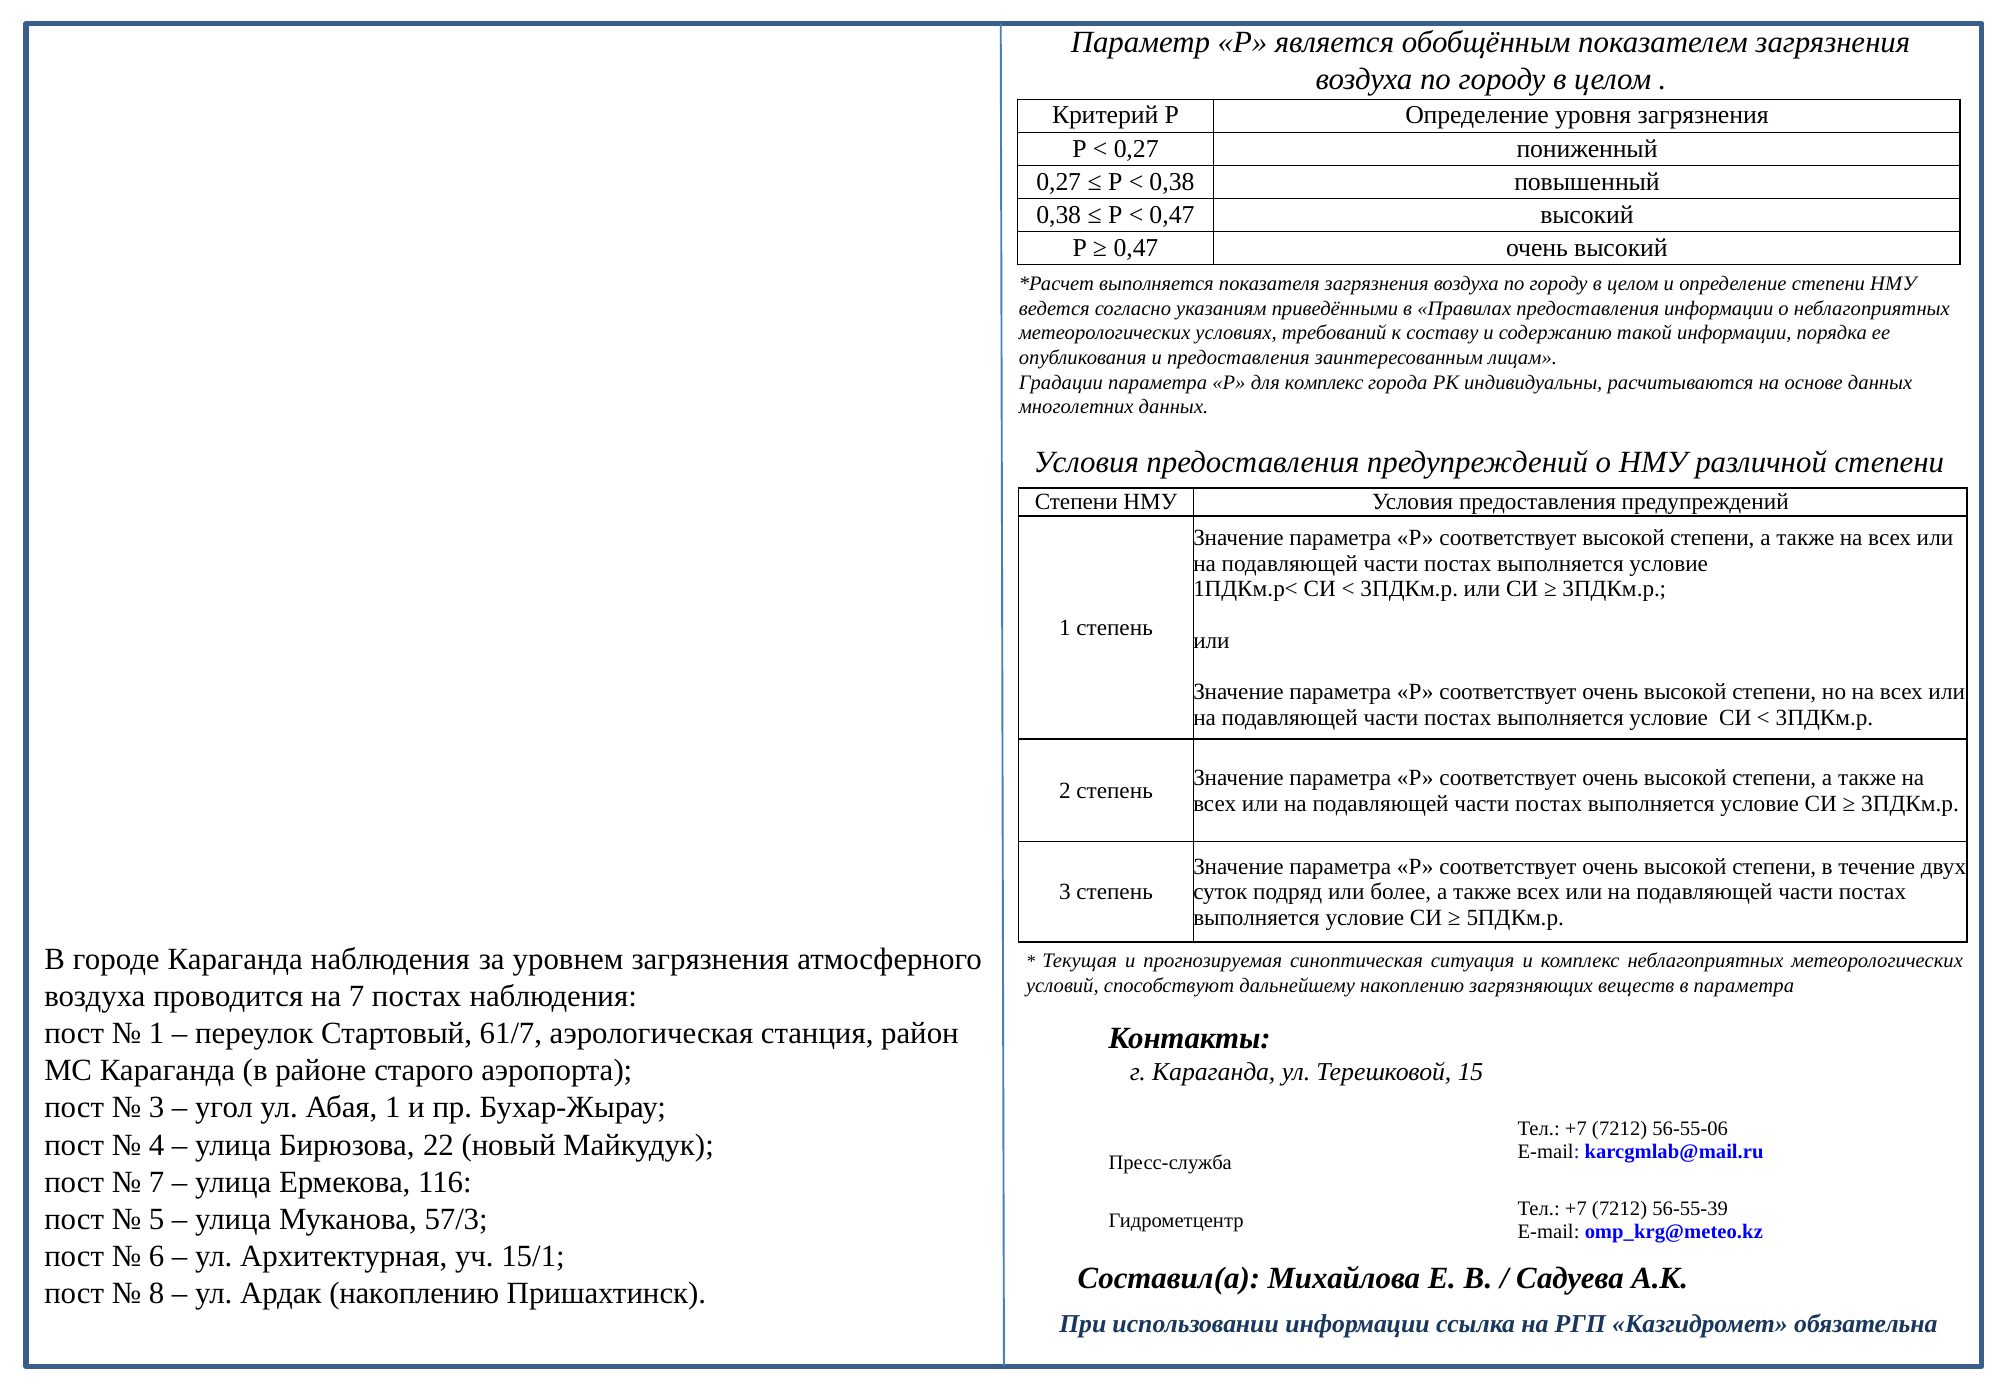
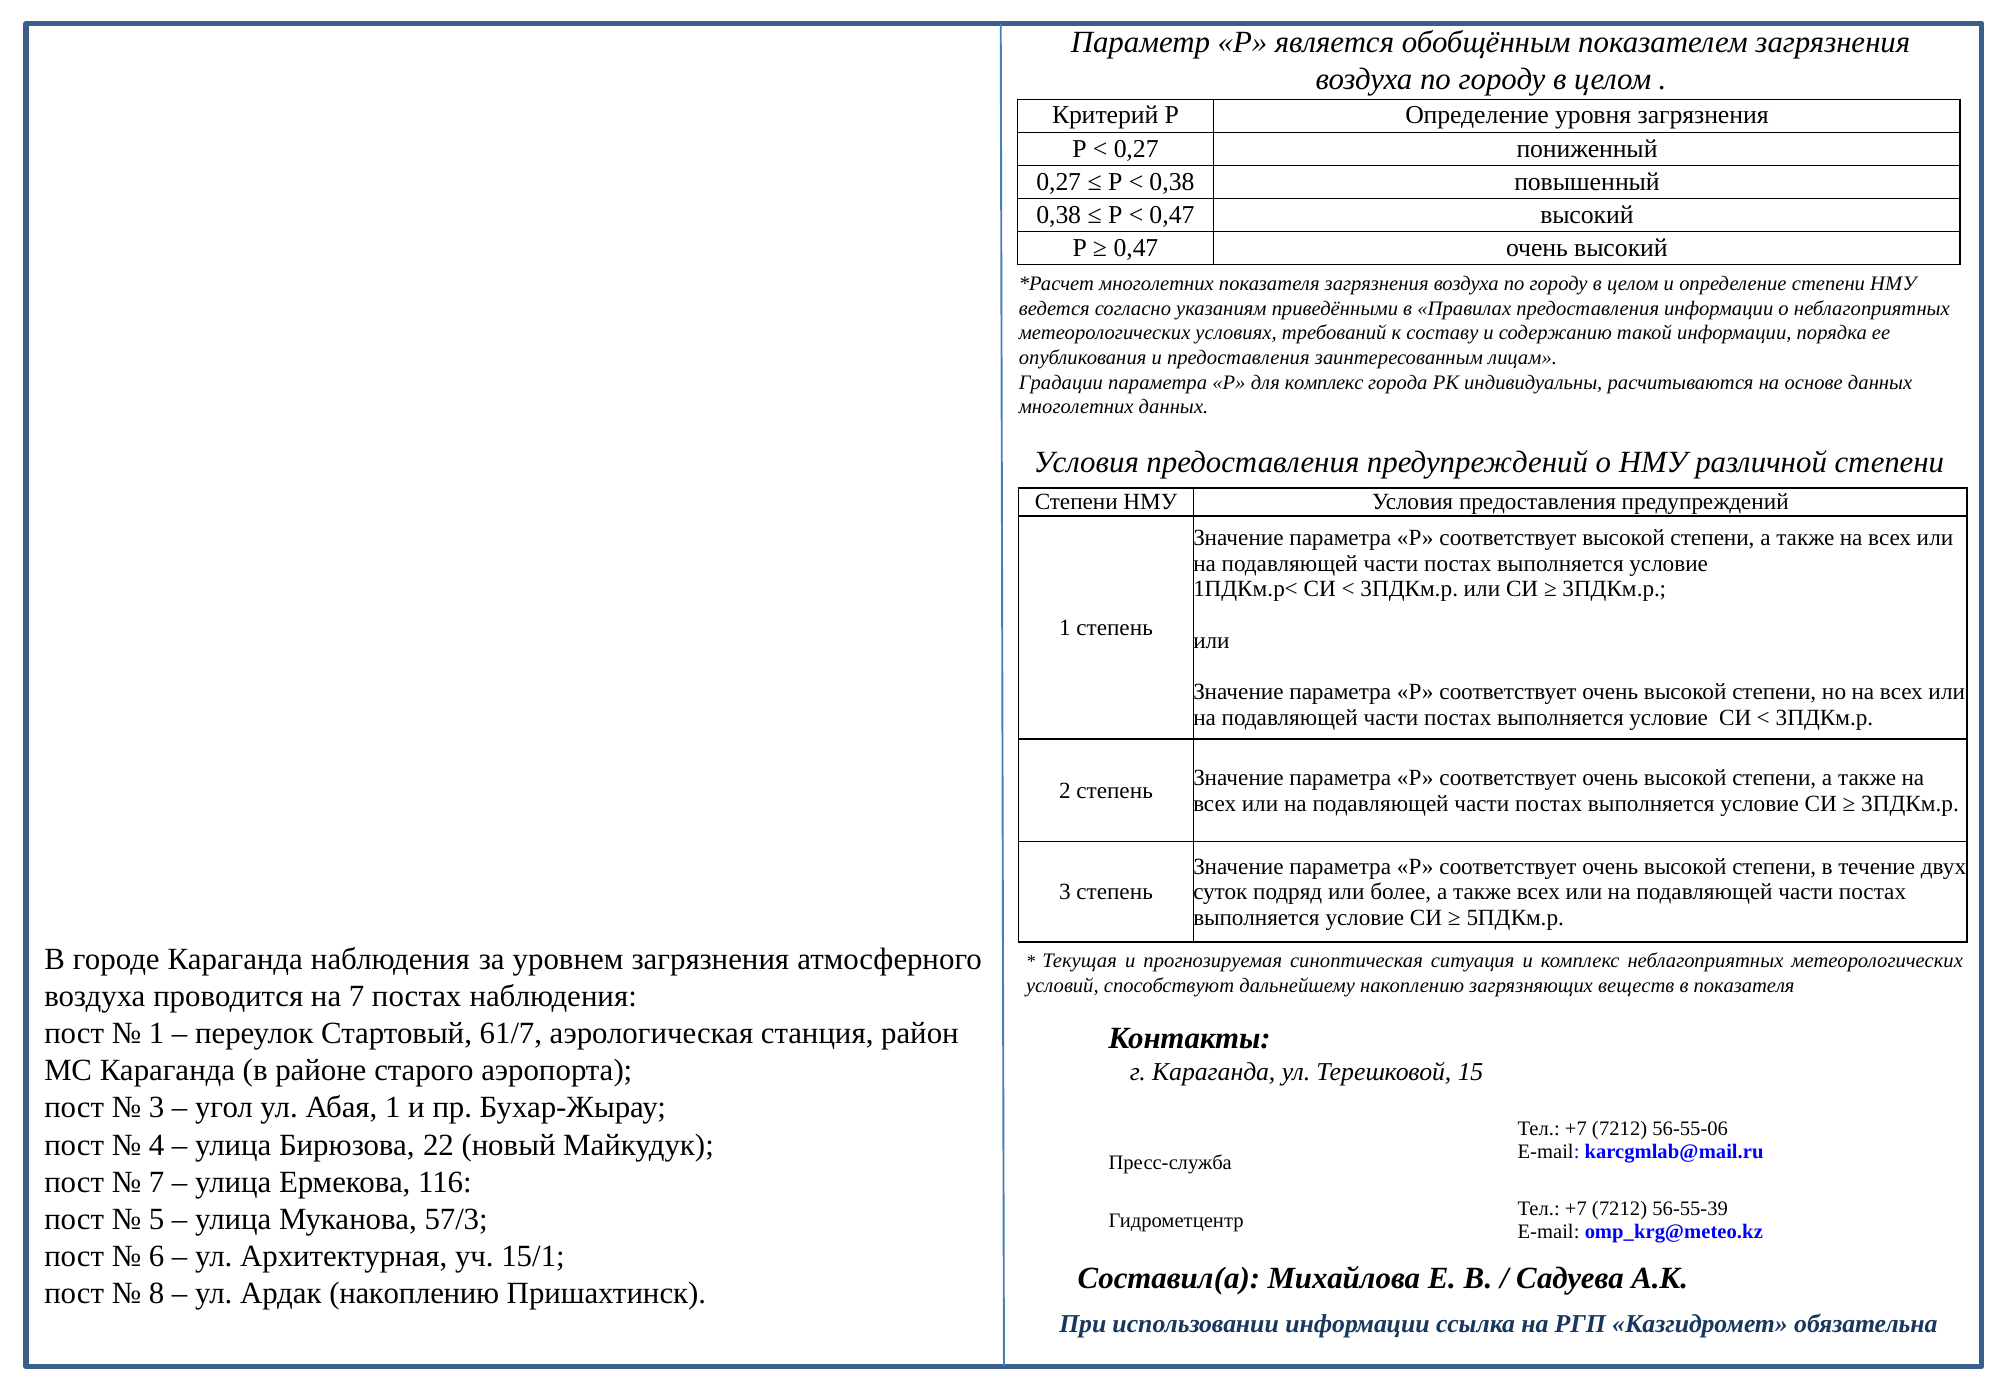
выполняется: выполняется -> многолетних (1156, 284)
в параметра: параметра -> показателя (1744, 986)
